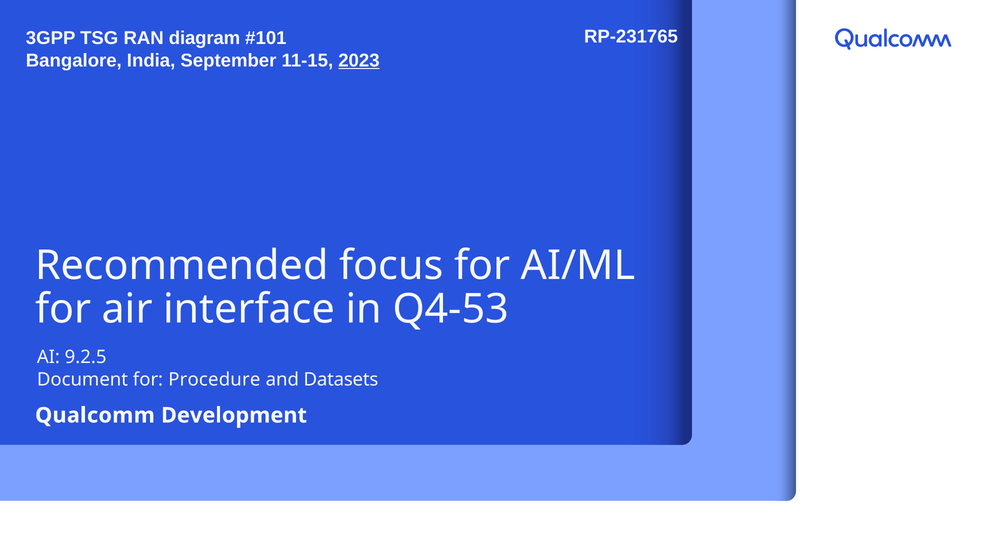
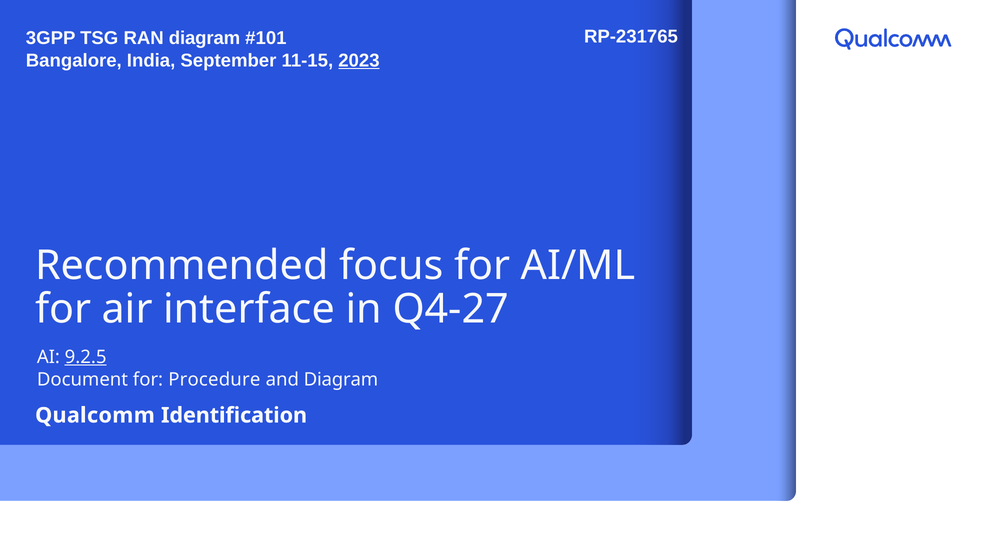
Q4-53: Q4-53 -> Q4-27 (451, 309)
9.2.5 underline: none -> present (86, 357)
and Datasets: Datasets -> Diagram (341, 380)
Development: Development -> Identification (234, 416)
